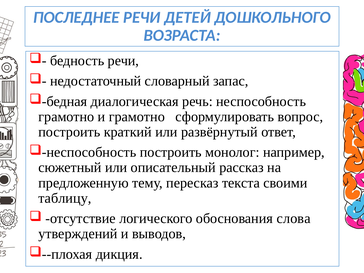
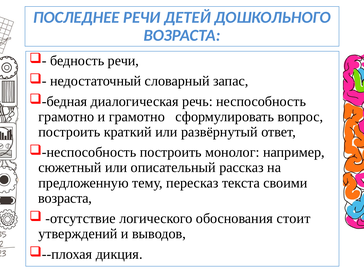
таблицу: таблицу -> возраста (65, 198)
слова: слова -> стоит (294, 218)
